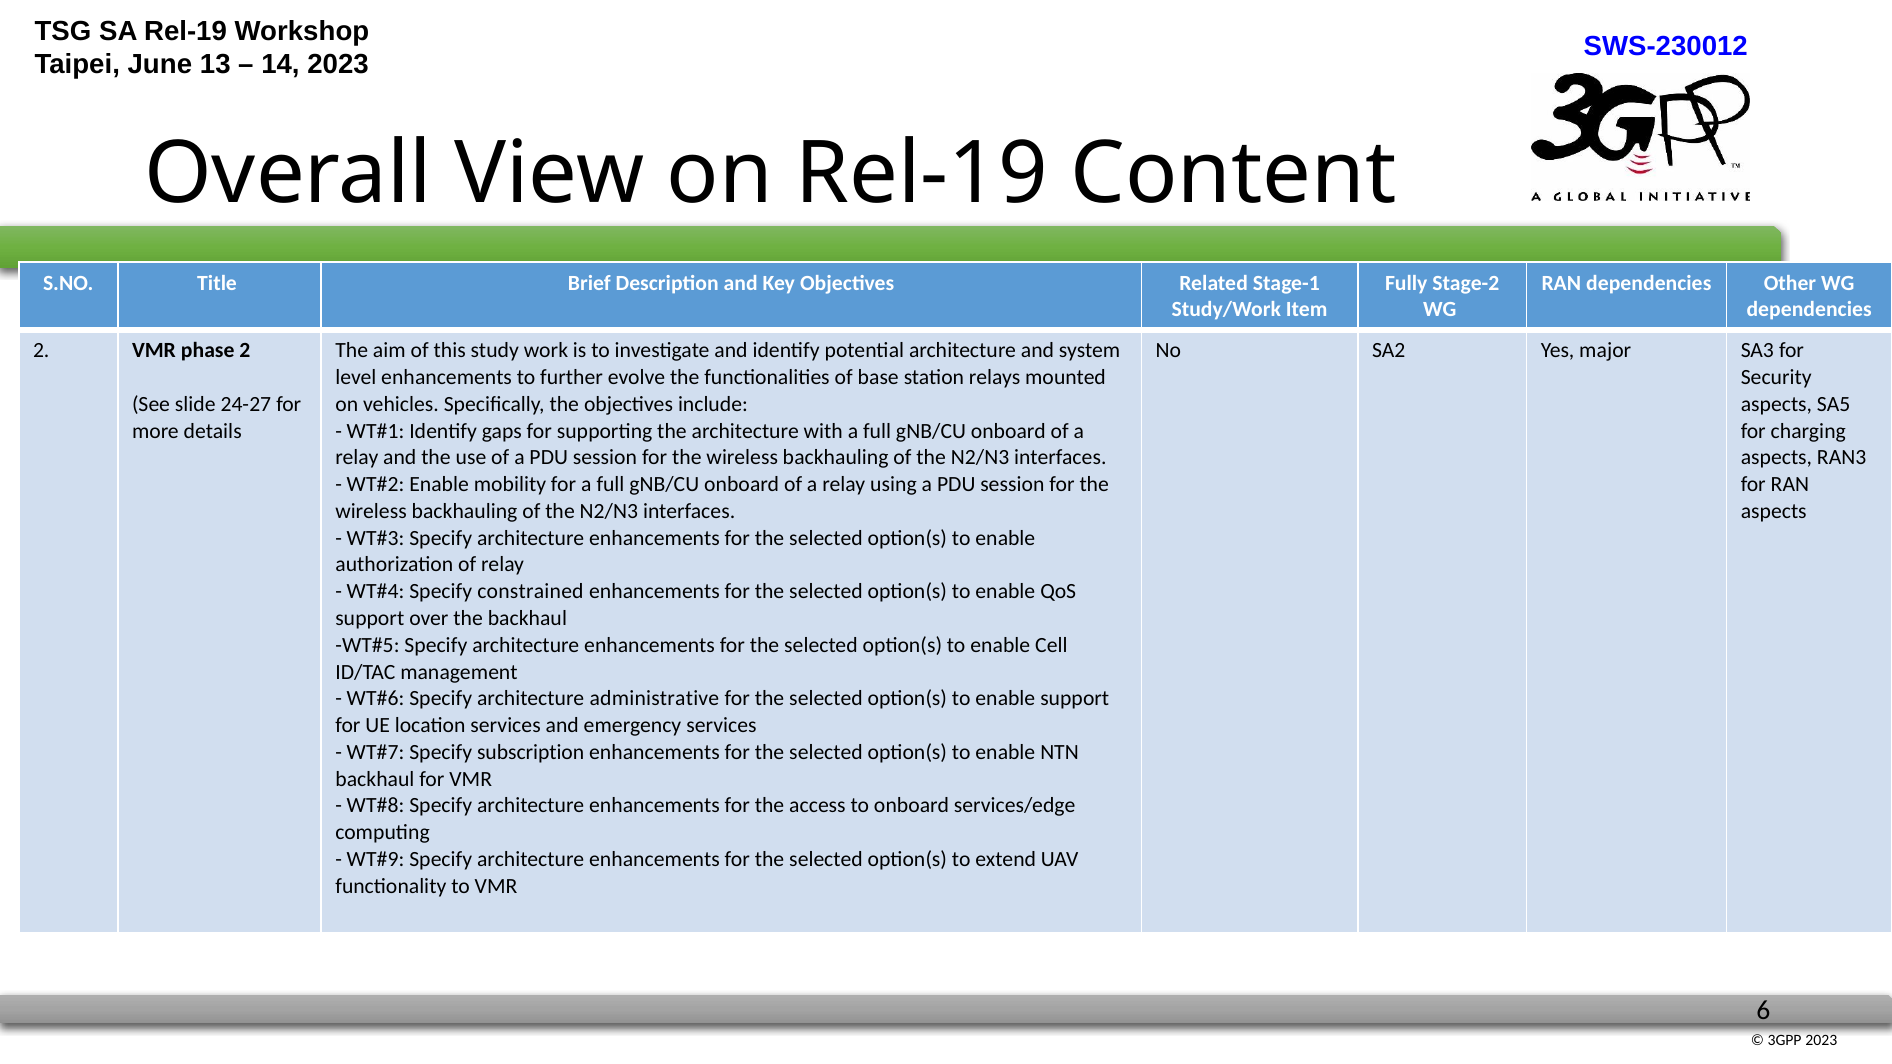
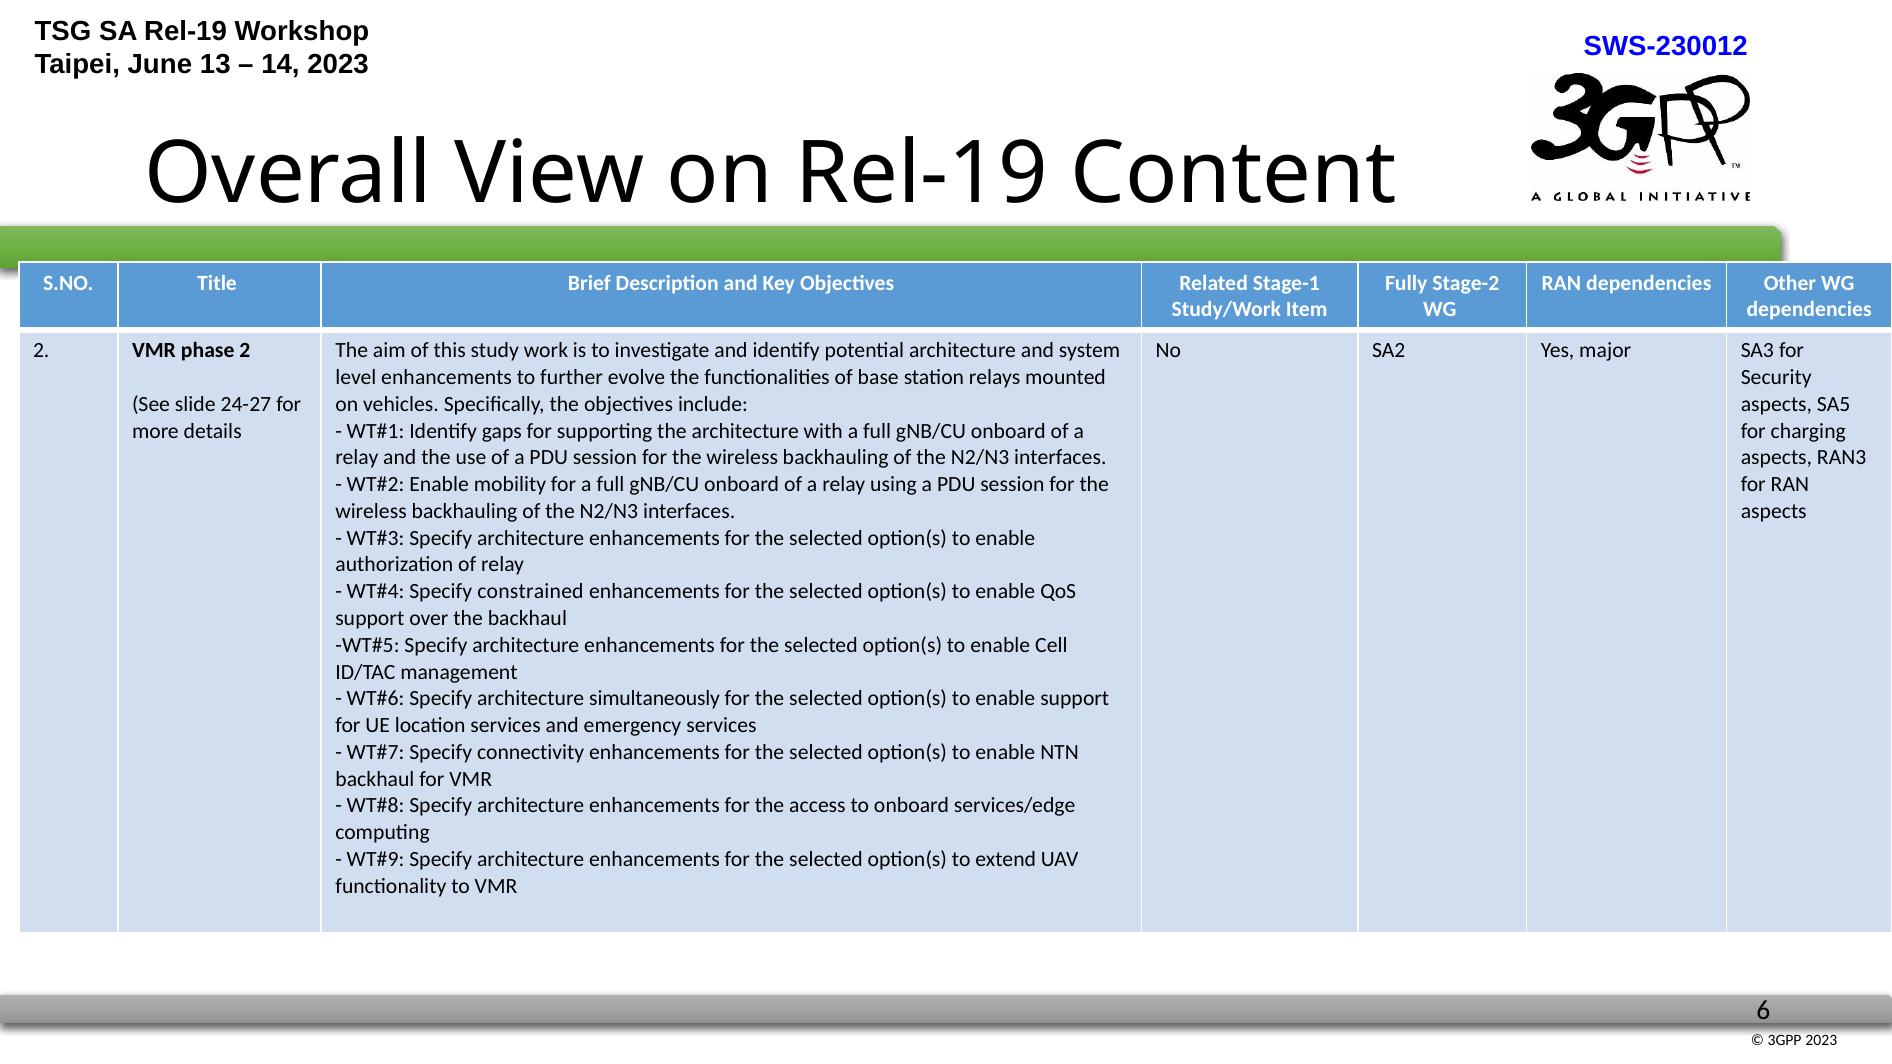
administrative: administrative -> simultaneously (655, 699)
subscription: subscription -> connectivity (531, 752)
